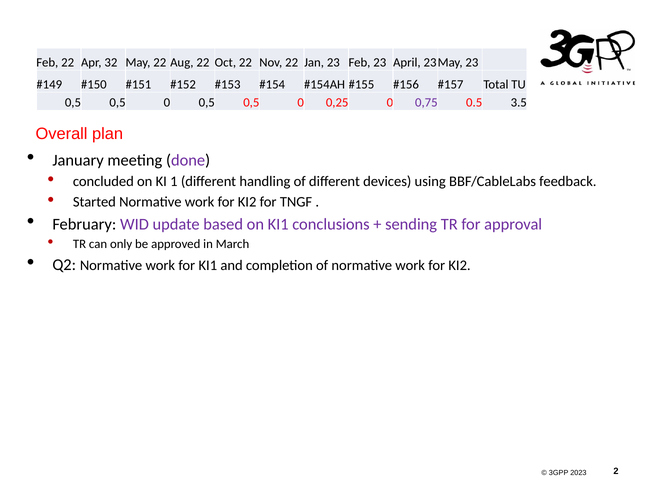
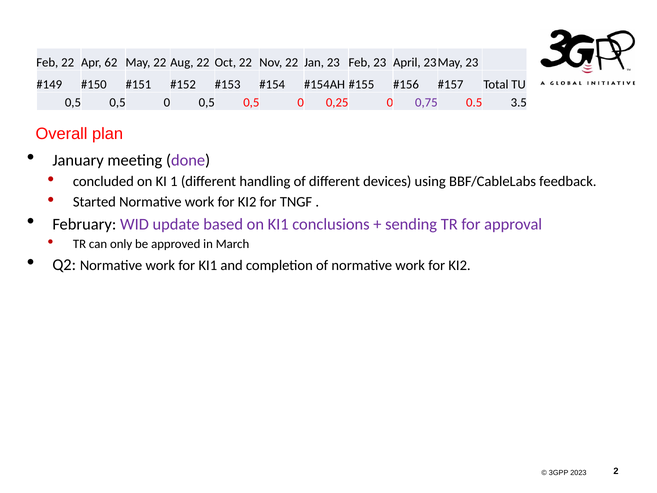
32: 32 -> 62 (111, 63)
